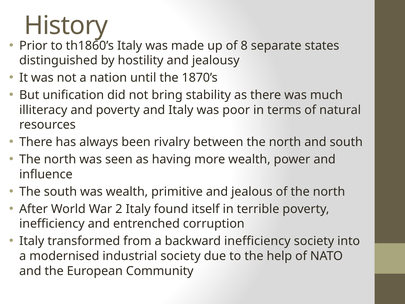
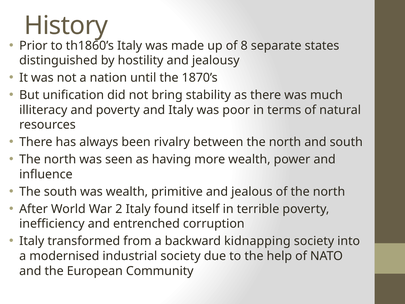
backward inefficiency: inefficiency -> kidnapping (257, 241)
